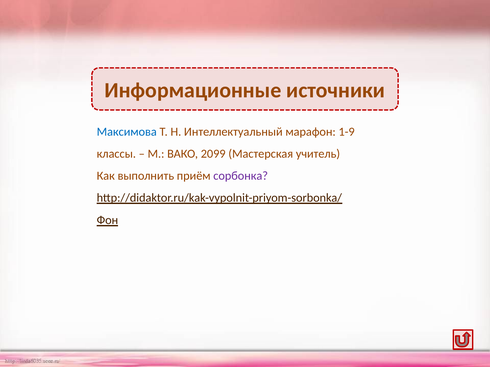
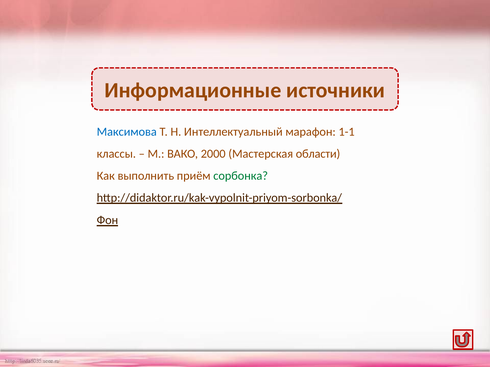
1-9: 1-9 -> 1-1 (347, 132)
2099: 2099 -> 2000 (213, 154)
учитель: учитель -> области (318, 154)
сорбонка colour: purple -> green (241, 176)
